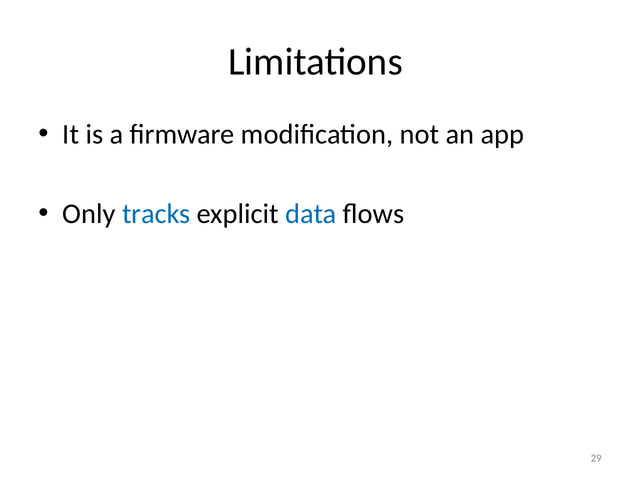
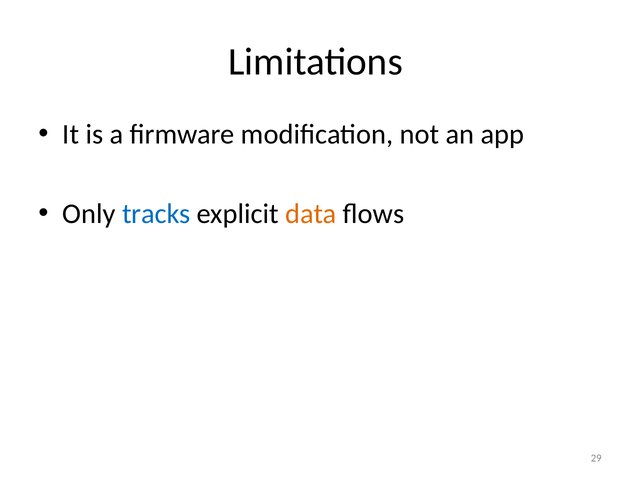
data colour: blue -> orange (311, 214)
